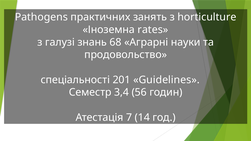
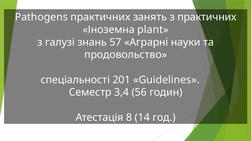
з horticulture: horticulture -> практичних (207, 17)
rates: rates -> plant (153, 30)
68: 68 -> 57 (116, 42)
7: 7 -> 8 (129, 118)
